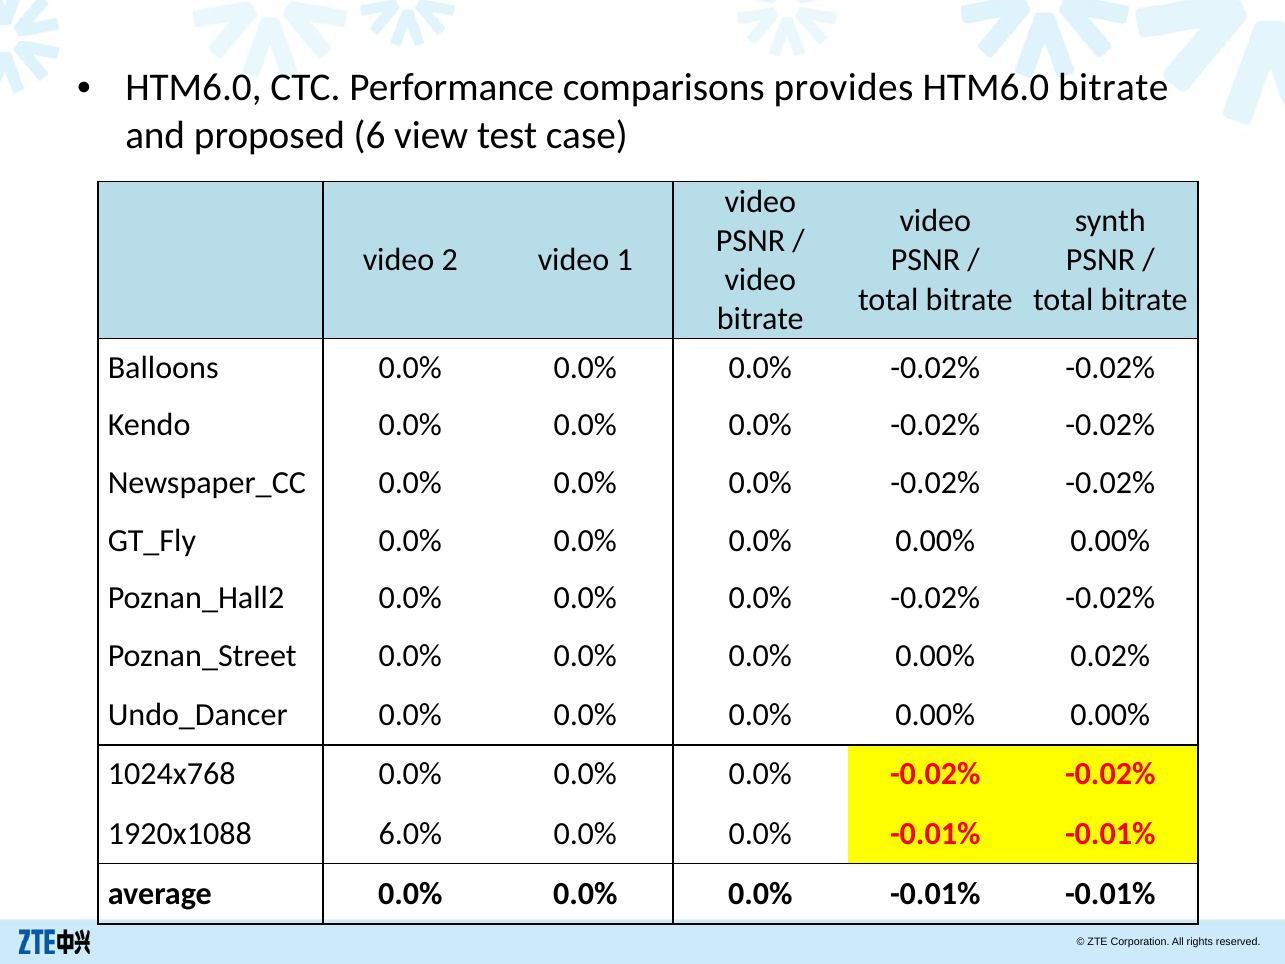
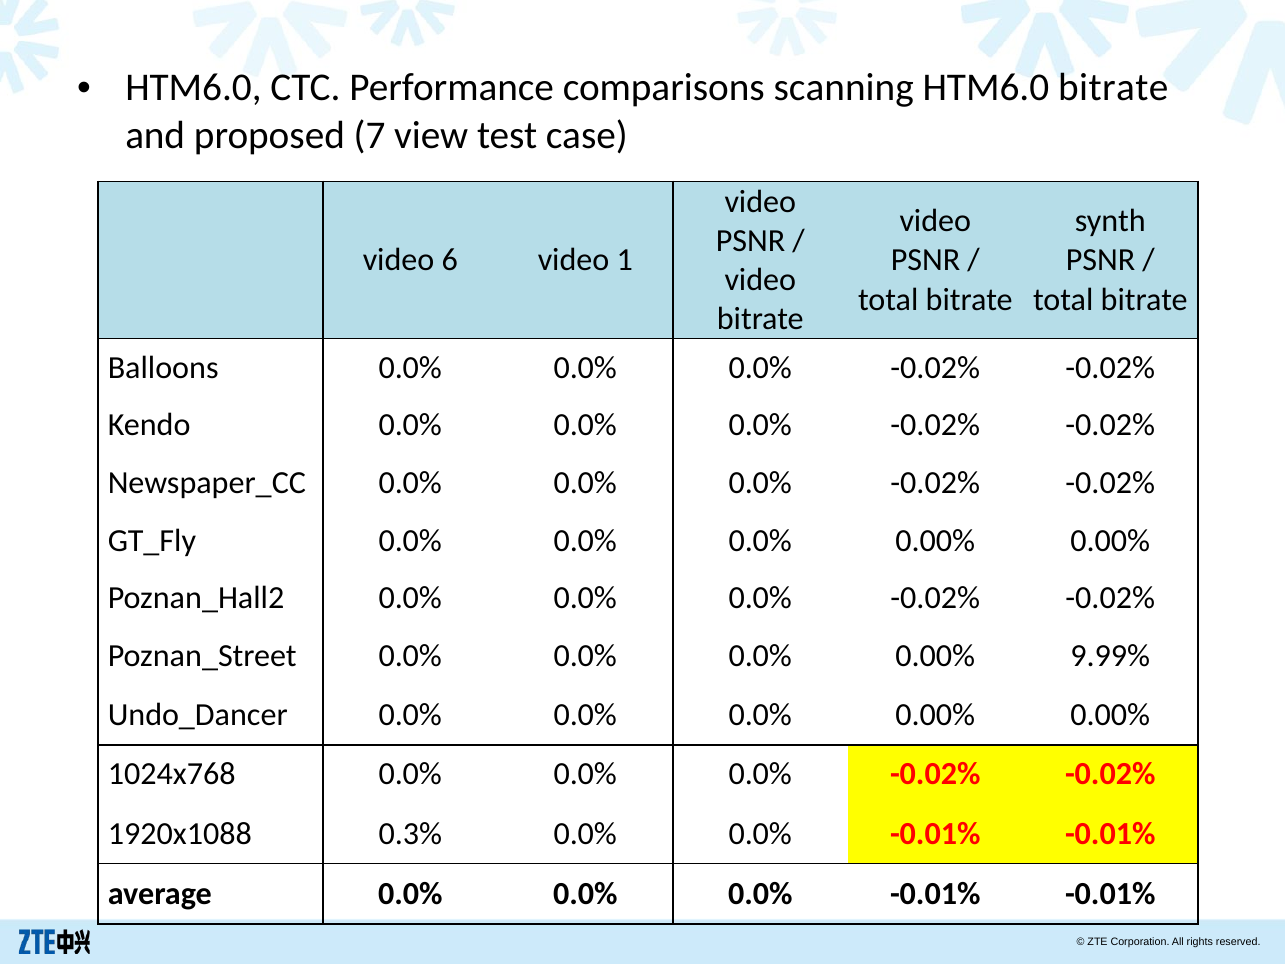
provides: provides -> scanning (844, 87)
6: 6 -> 7 (370, 135)
2: 2 -> 6 (450, 260)
0.02%: 0.02% -> 9.99% (1110, 656)
6.0%: 6.0% -> 0.3% (410, 833)
